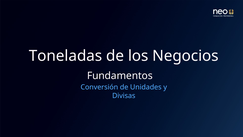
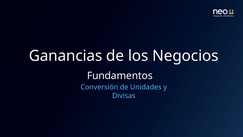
Toneladas: Toneladas -> Ganancias (66, 56)
